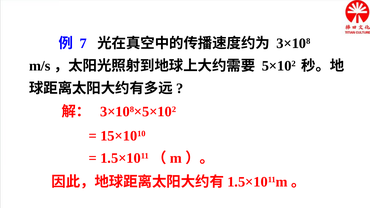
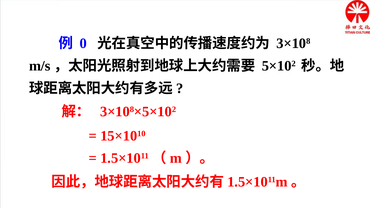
7: 7 -> 0 (83, 43)
